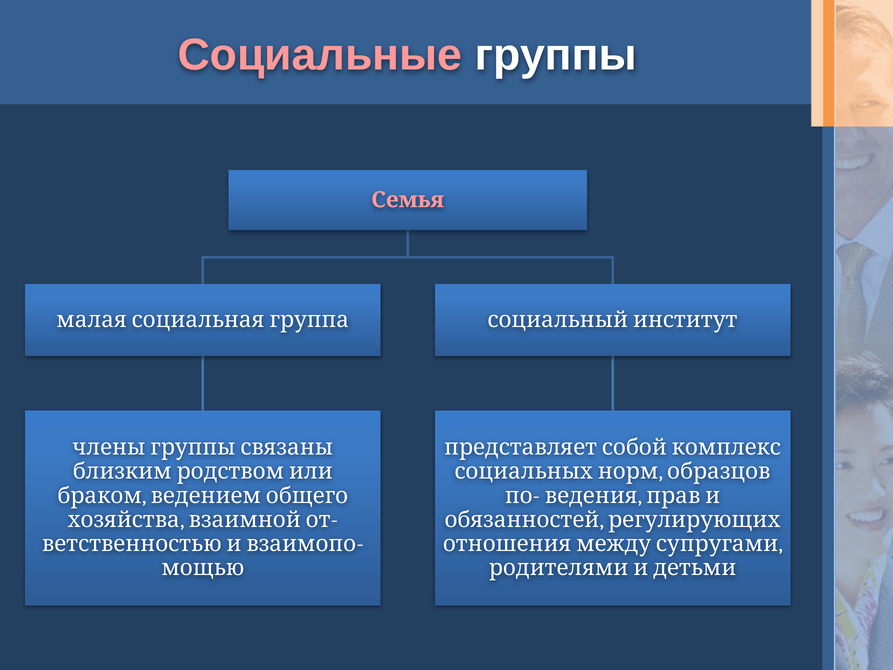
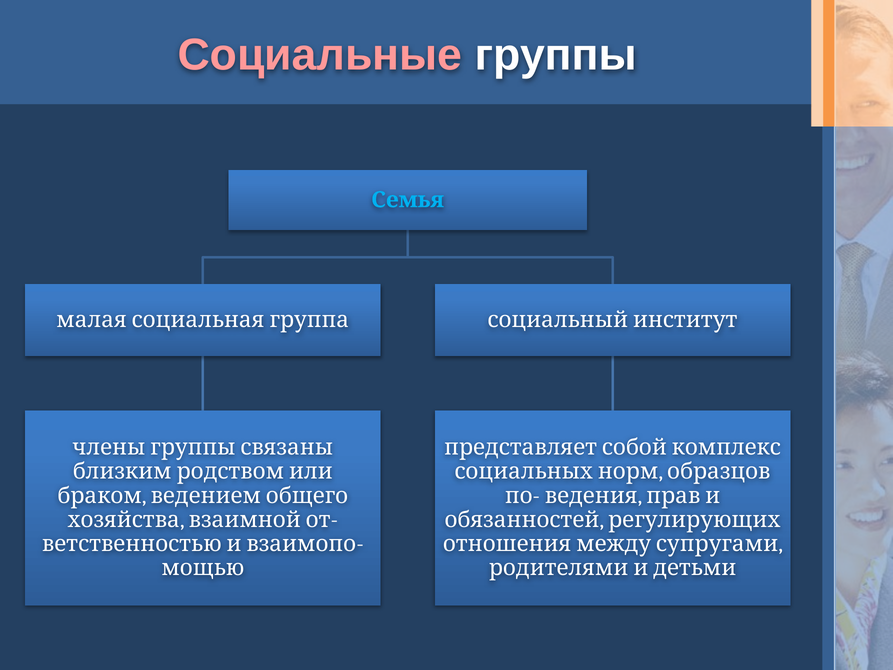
Семья colour: pink -> light blue (408, 200)
